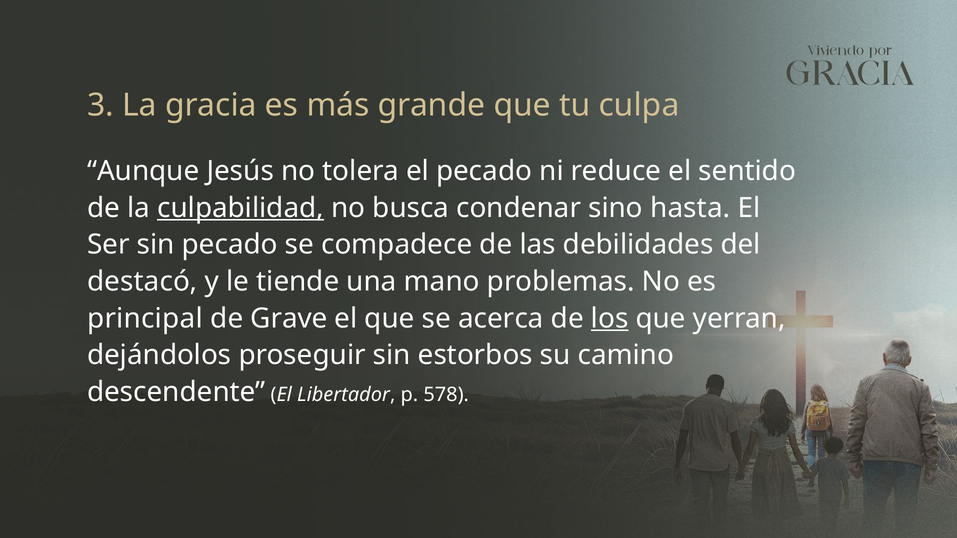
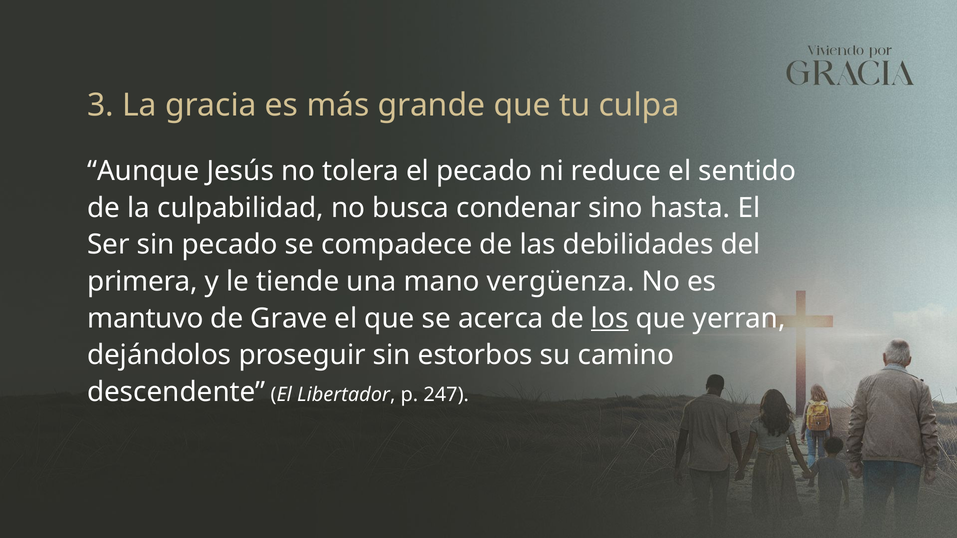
culpabilidad underline: present -> none (241, 208)
destacó: destacó -> primera (142, 282)
problemas: problemas -> vergüenza (561, 282)
principal: principal -> mantuvo (145, 319)
578: 578 -> 247 (446, 395)
